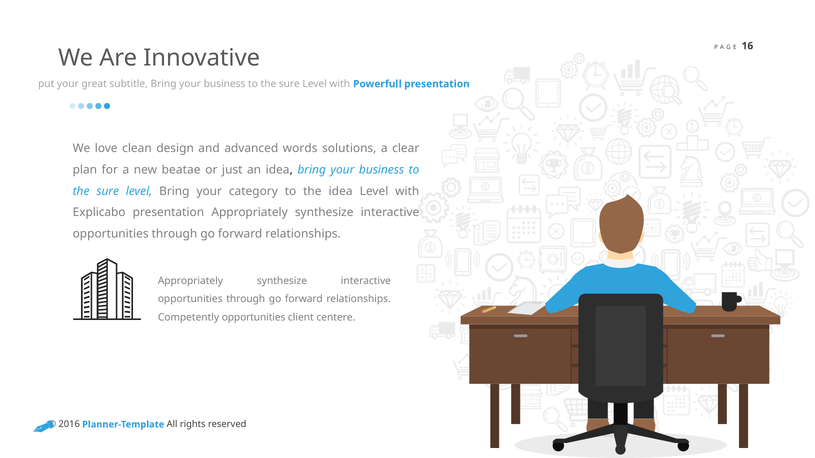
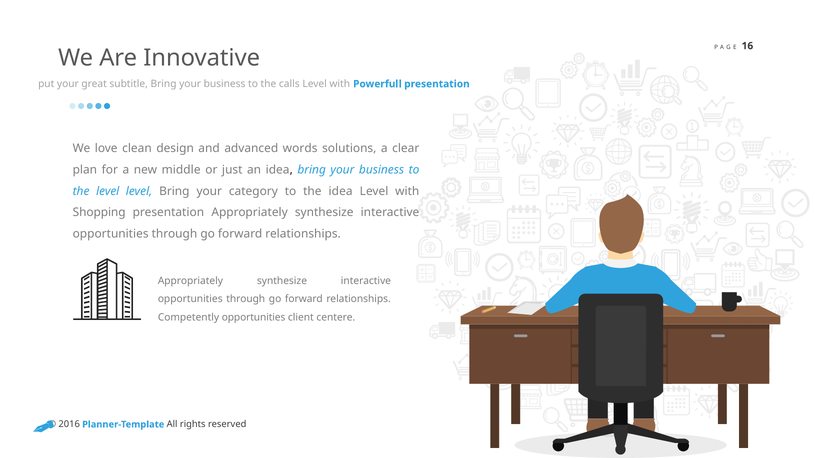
sure: sure -> calls (289, 84)
beatae: beatae -> middle (181, 170)
sure: sure -> level (108, 191)
Explicabo: Explicabo -> Shopping (99, 213)
